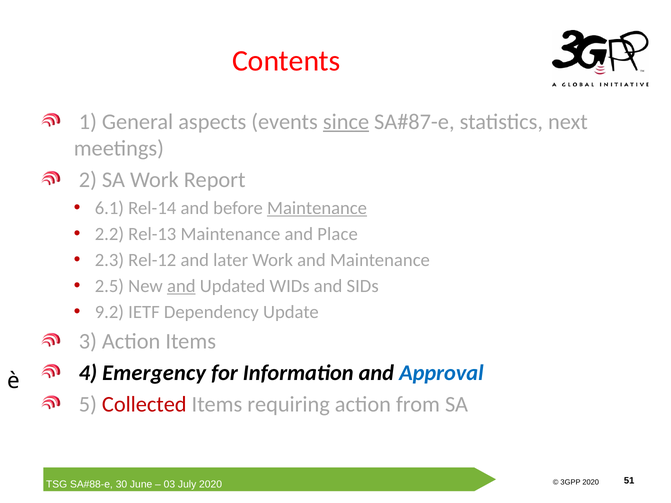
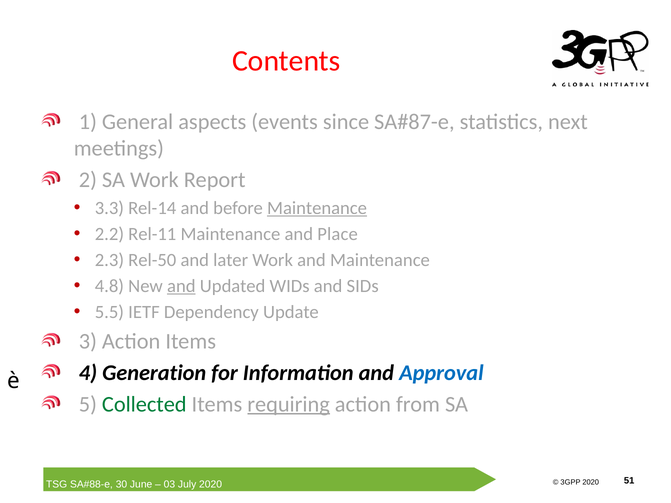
since underline: present -> none (346, 122)
6.1: 6.1 -> 3.3 (109, 208)
Rel-13: Rel-13 -> Rel-11 (152, 234)
Rel-12: Rel-12 -> Rel-50 (152, 260)
2.5: 2.5 -> 4.8 (109, 286)
9.2: 9.2 -> 5.5 (109, 312)
Emergency: Emergency -> Generation (154, 373)
Collected colour: red -> green (144, 404)
requiring underline: none -> present (289, 404)
